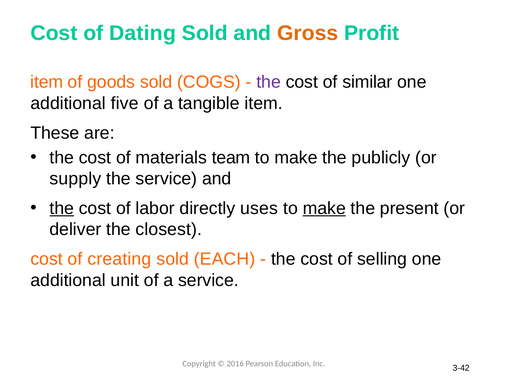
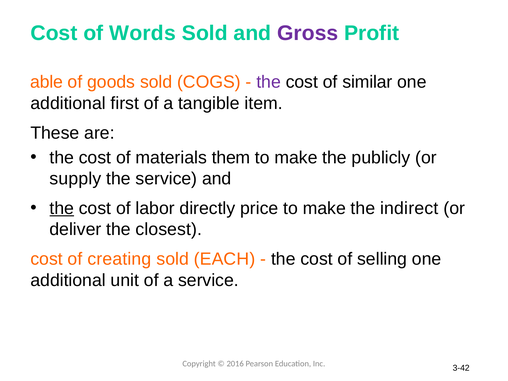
Dating: Dating -> Words (143, 33)
Gross colour: orange -> purple (308, 33)
item: item -> able (47, 82)
five: five -> first (125, 103)
team: team -> them (231, 158)
uses: uses -> price (259, 208)
make underline: present -> none (324, 208)
present: present -> indirect (409, 208)
